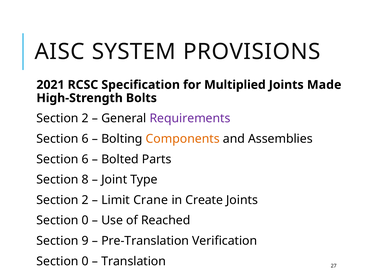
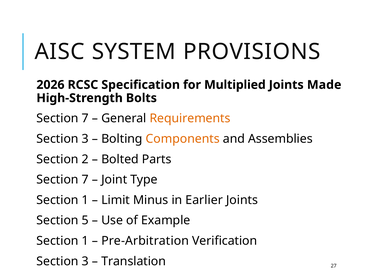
2021: 2021 -> 2026 (50, 85)
2: 2 -> 7 (85, 118)
Requirements colour: purple -> orange (190, 118)
6: 6 -> 3 (85, 139)
6: 6 -> 2 (85, 159)
8: 8 -> 7 (85, 180)
2: 2 -> 1 (85, 200)
Crane: Crane -> Minus (151, 200)
Create: Create -> Earlier (204, 200)
0: 0 -> 5 (85, 220)
Reached: Reached -> Example (166, 220)
9: 9 -> 1 (85, 241)
Pre-Translation: Pre-Translation -> Pre-Arbitration (145, 241)
0: 0 -> 3 (85, 261)
